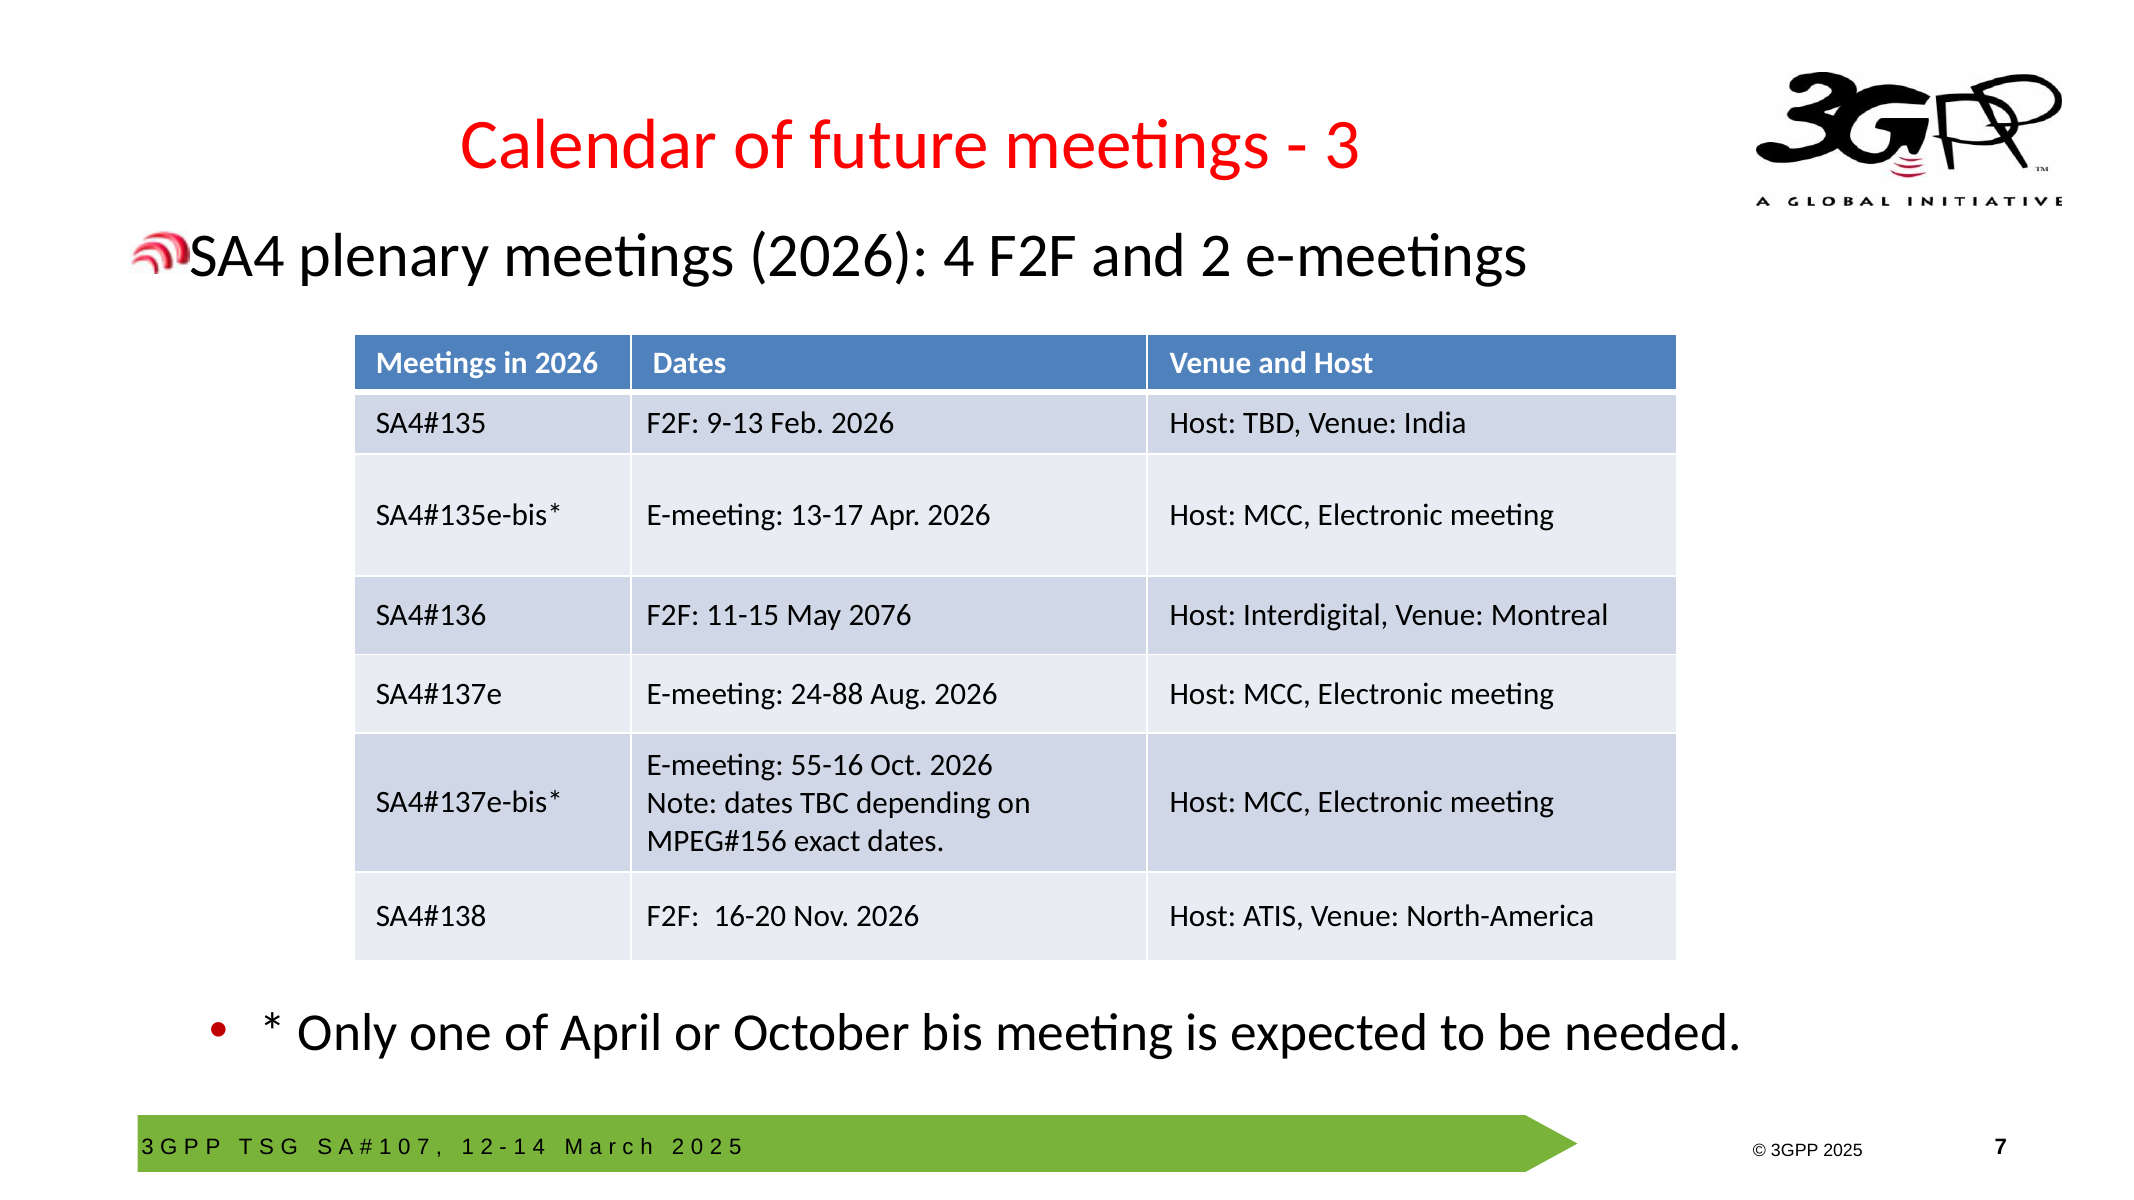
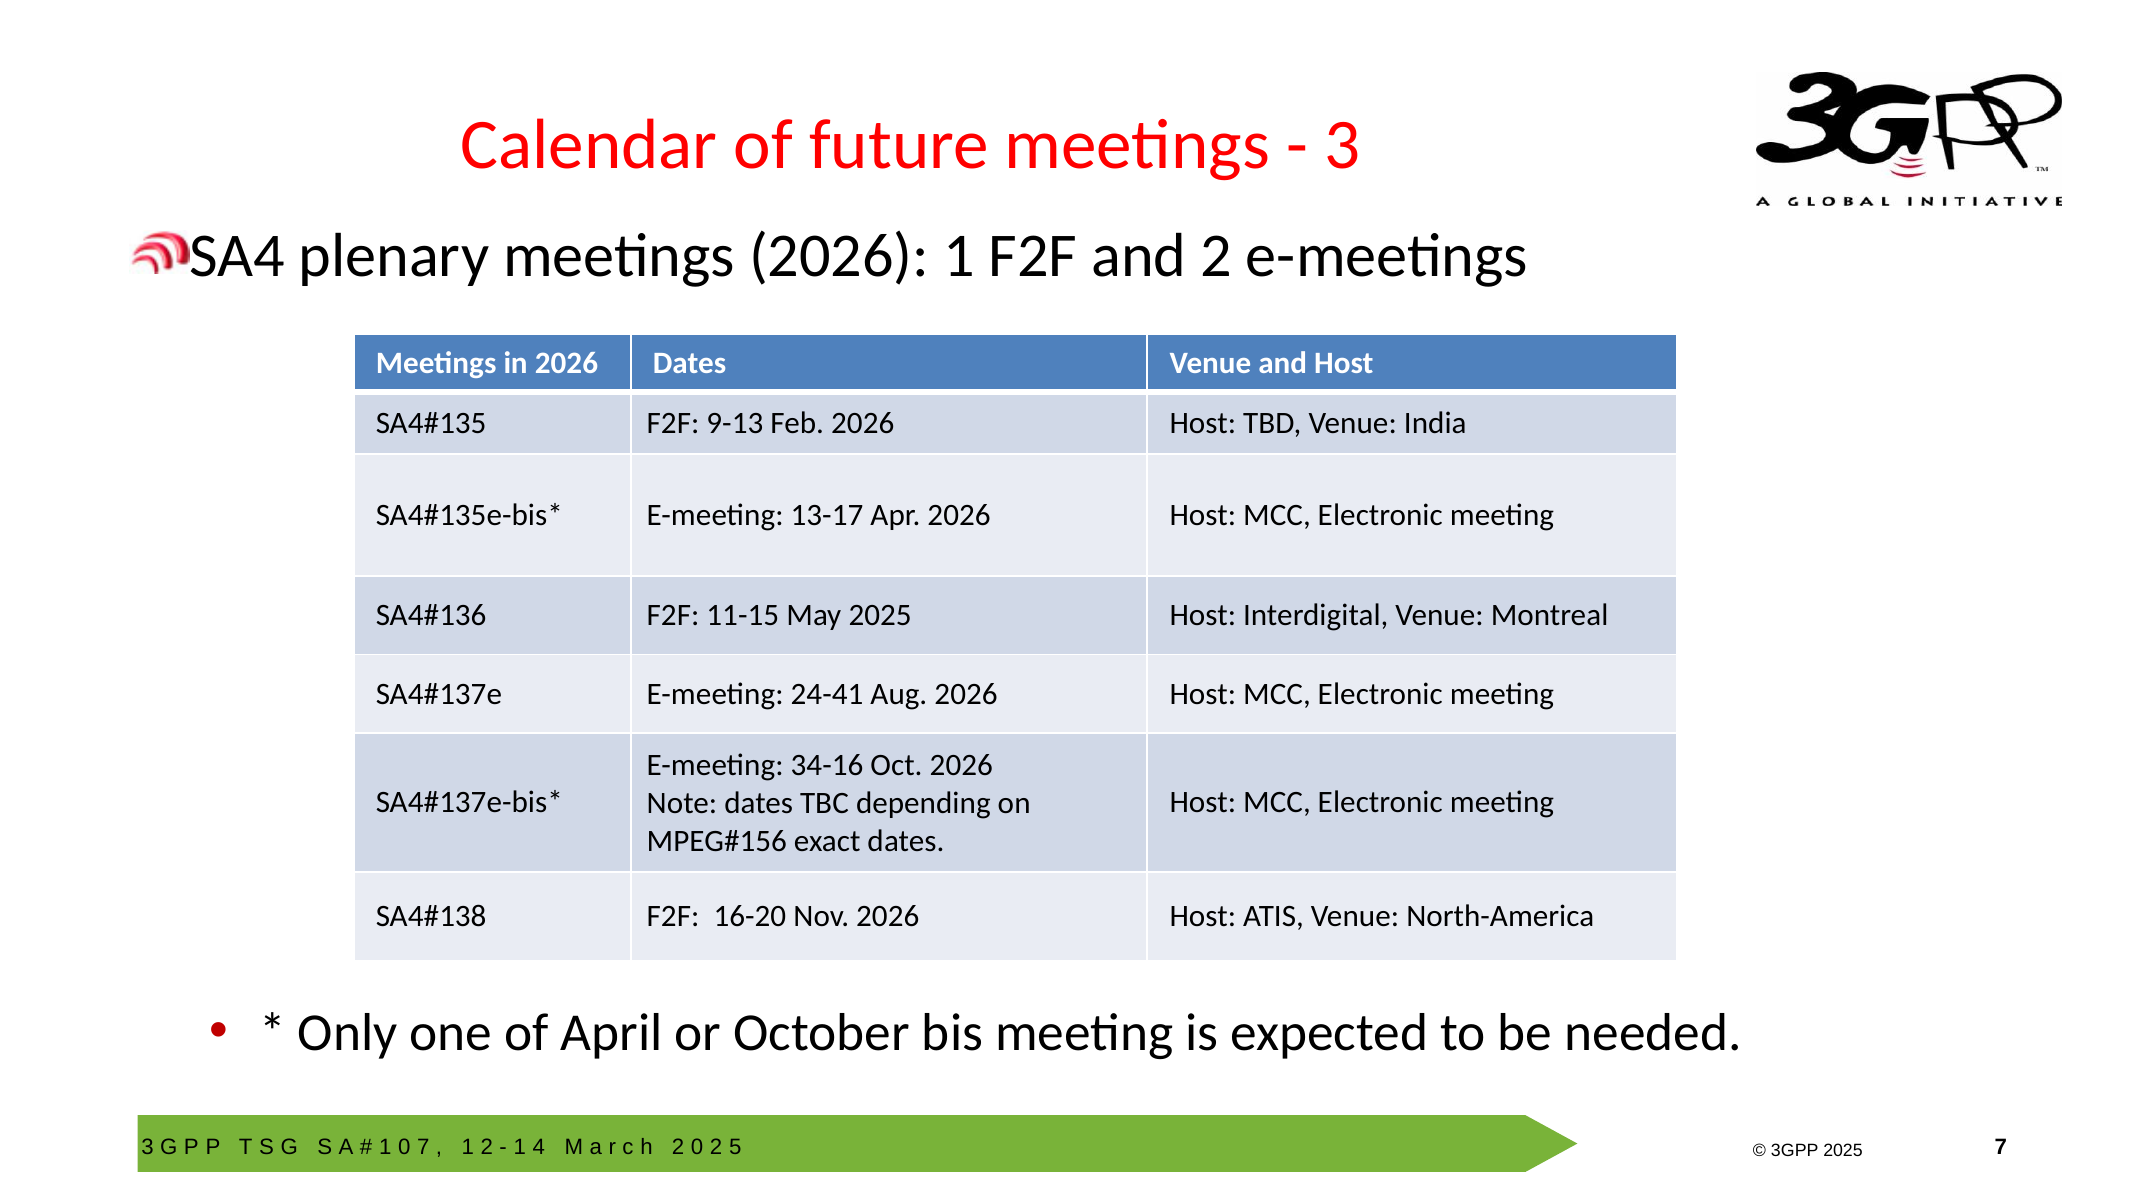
2026 4: 4 -> 1 (959, 256)
May 2076: 2076 -> 2025 (880, 616)
24-88: 24-88 -> 24-41 (827, 695)
55-16: 55-16 -> 34-16 (827, 765)
